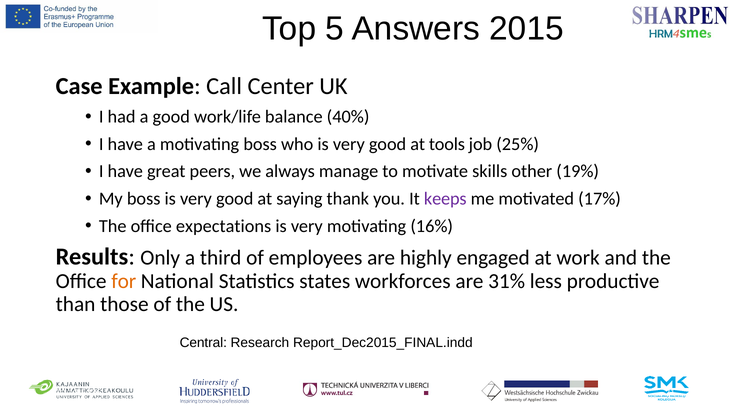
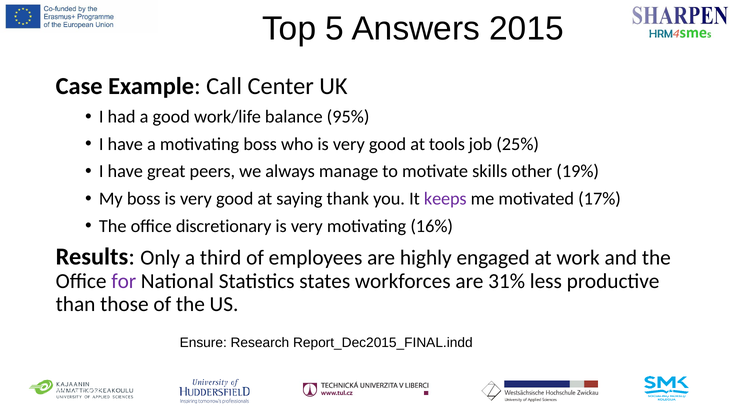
40%: 40% -> 95% (348, 117)
expectations: expectations -> discretionary (224, 226)
for colour: orange -> purple (124, 282)
Central: Central -> Ensure (203, 343)
